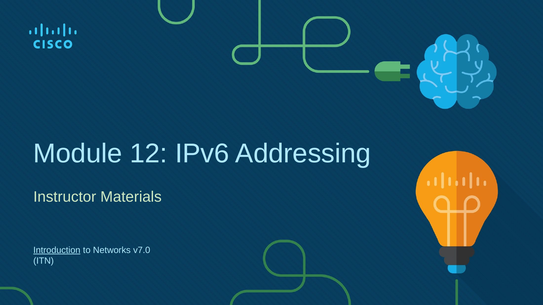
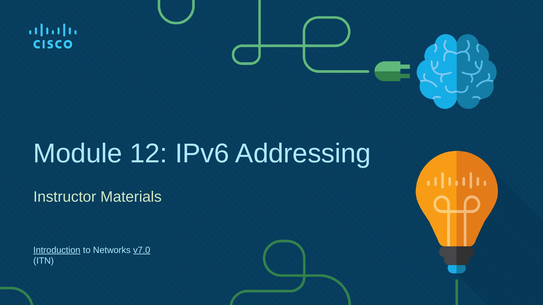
v7.0 underline: none -> present (142, 251)
